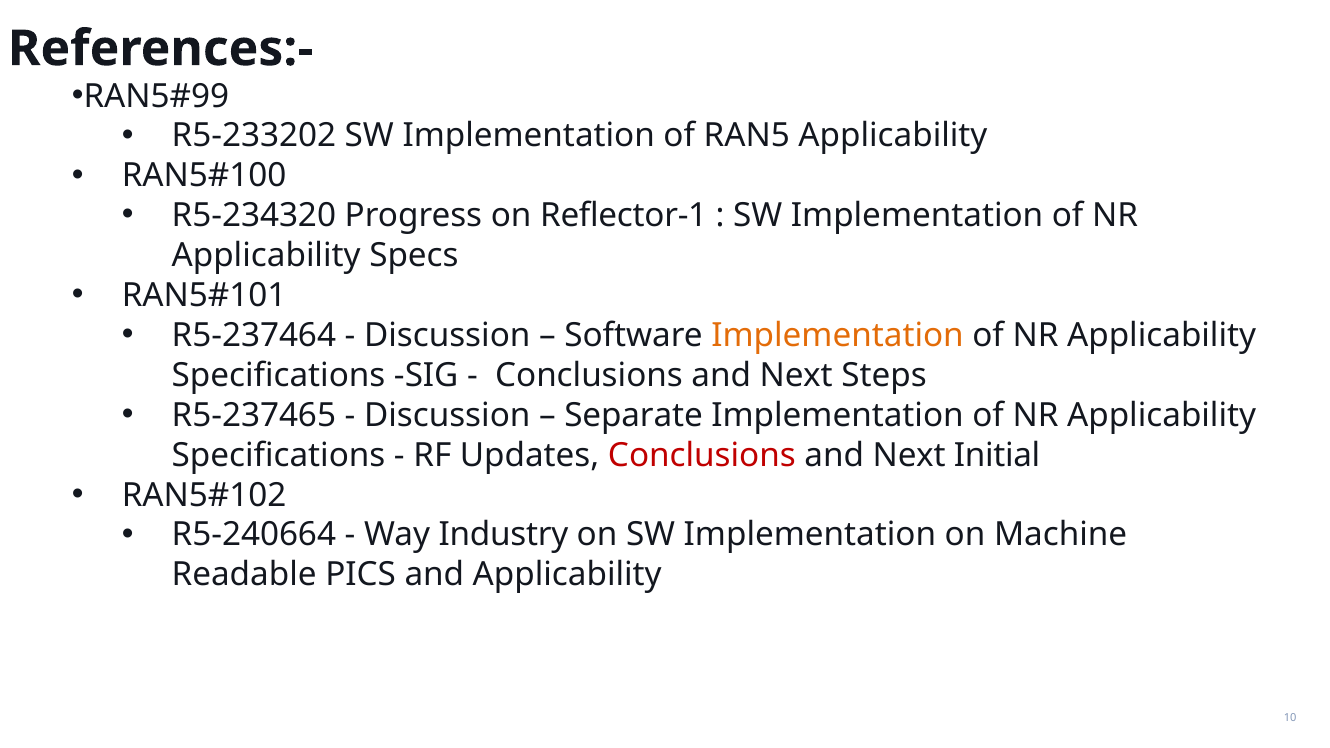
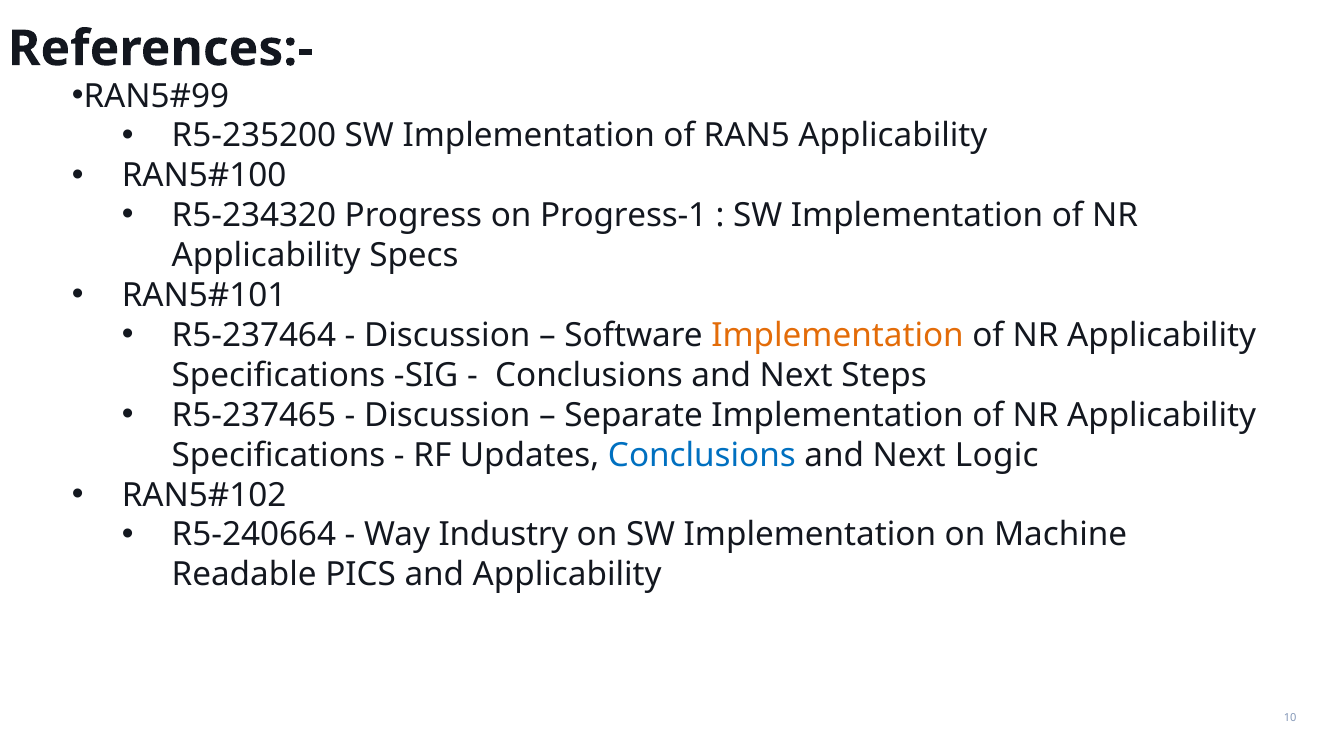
R5-233202: R5-233202 -> R5-235200 (254, 136)
Reflector-1: Reflector-1 -> Progress-1 (624, 216)
Conclusions colour: red -> blue (702, 455)
Initial: Initial -> Logic (997, 455)
